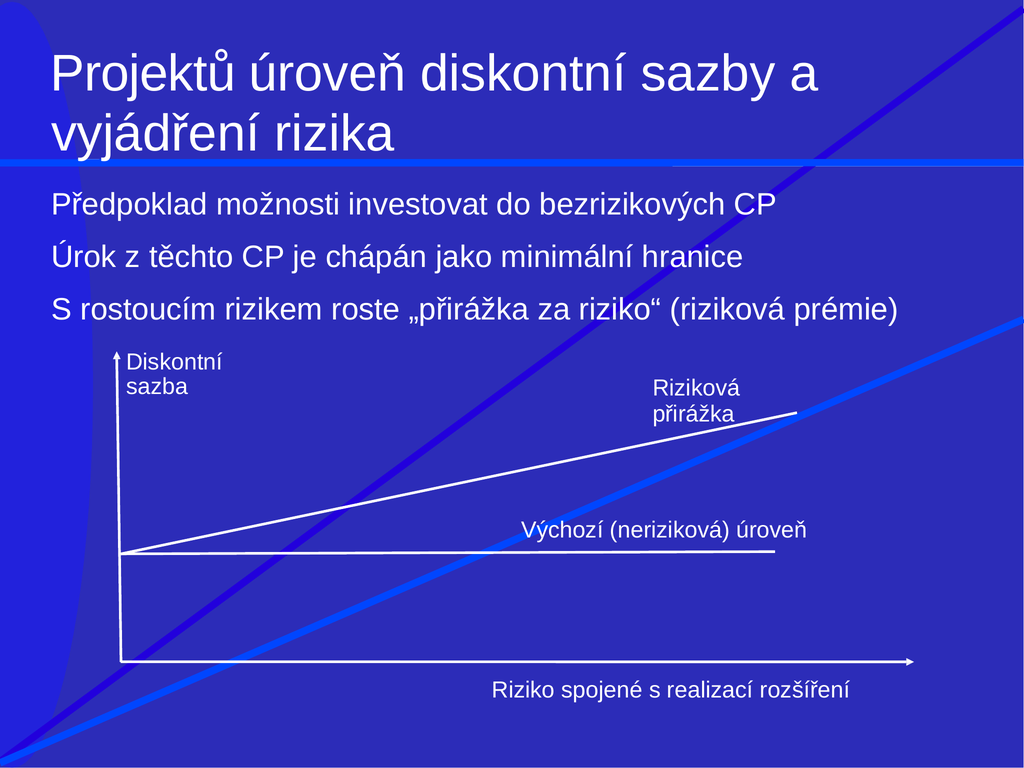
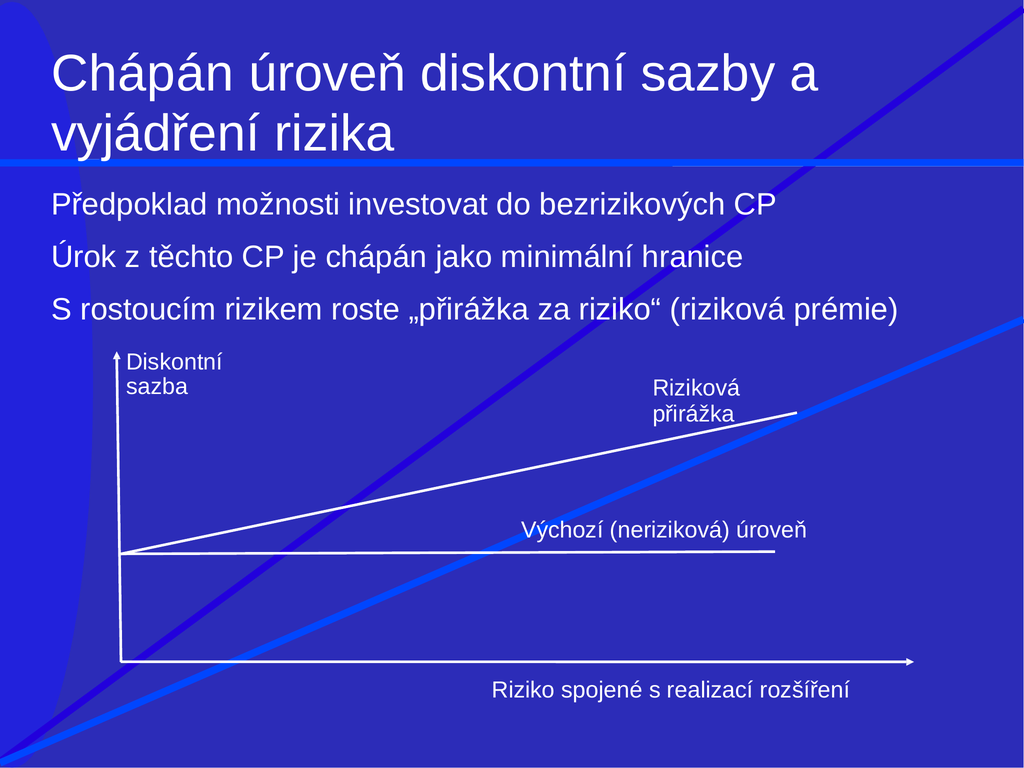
Projektů: Projektů -> Chápán (142, 74)
